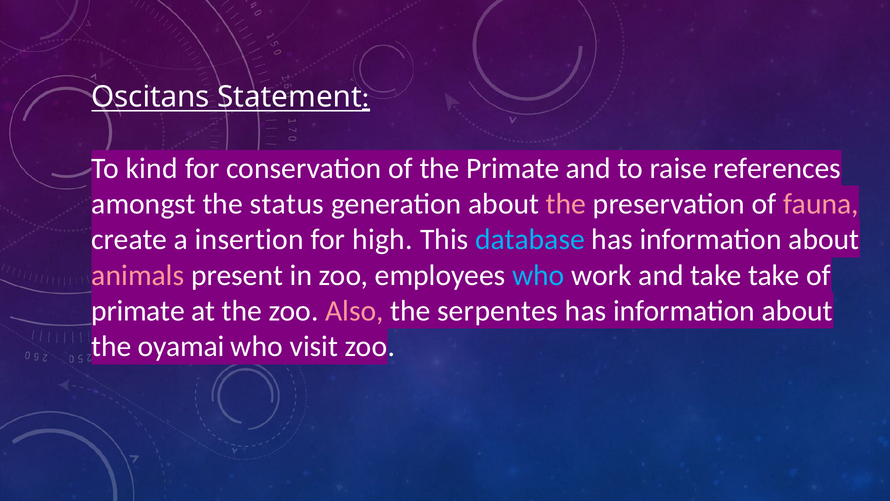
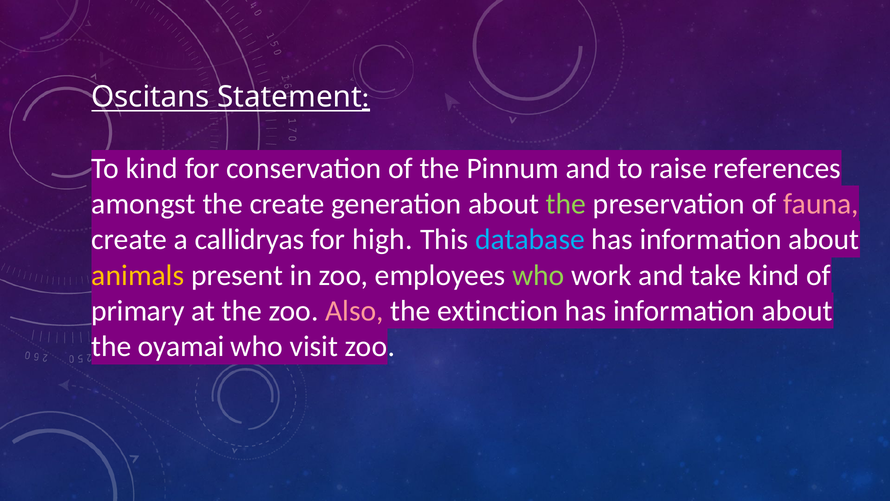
the Primate: Primate -> Pinnum (513, 168)
the status: status -> create (287, 204)
the colour: pink -> light green (566, 204)
insertion: insertion -> callidryas (249, 239)
animals colour: pink -> yellow (138, 275)
who colour: light blue -> light green (538, 275)
take take: take -> kind (774, 275)
primate: primate -> primary (138, 311)
serpentes: serpentes -> extinction (498, 311)
